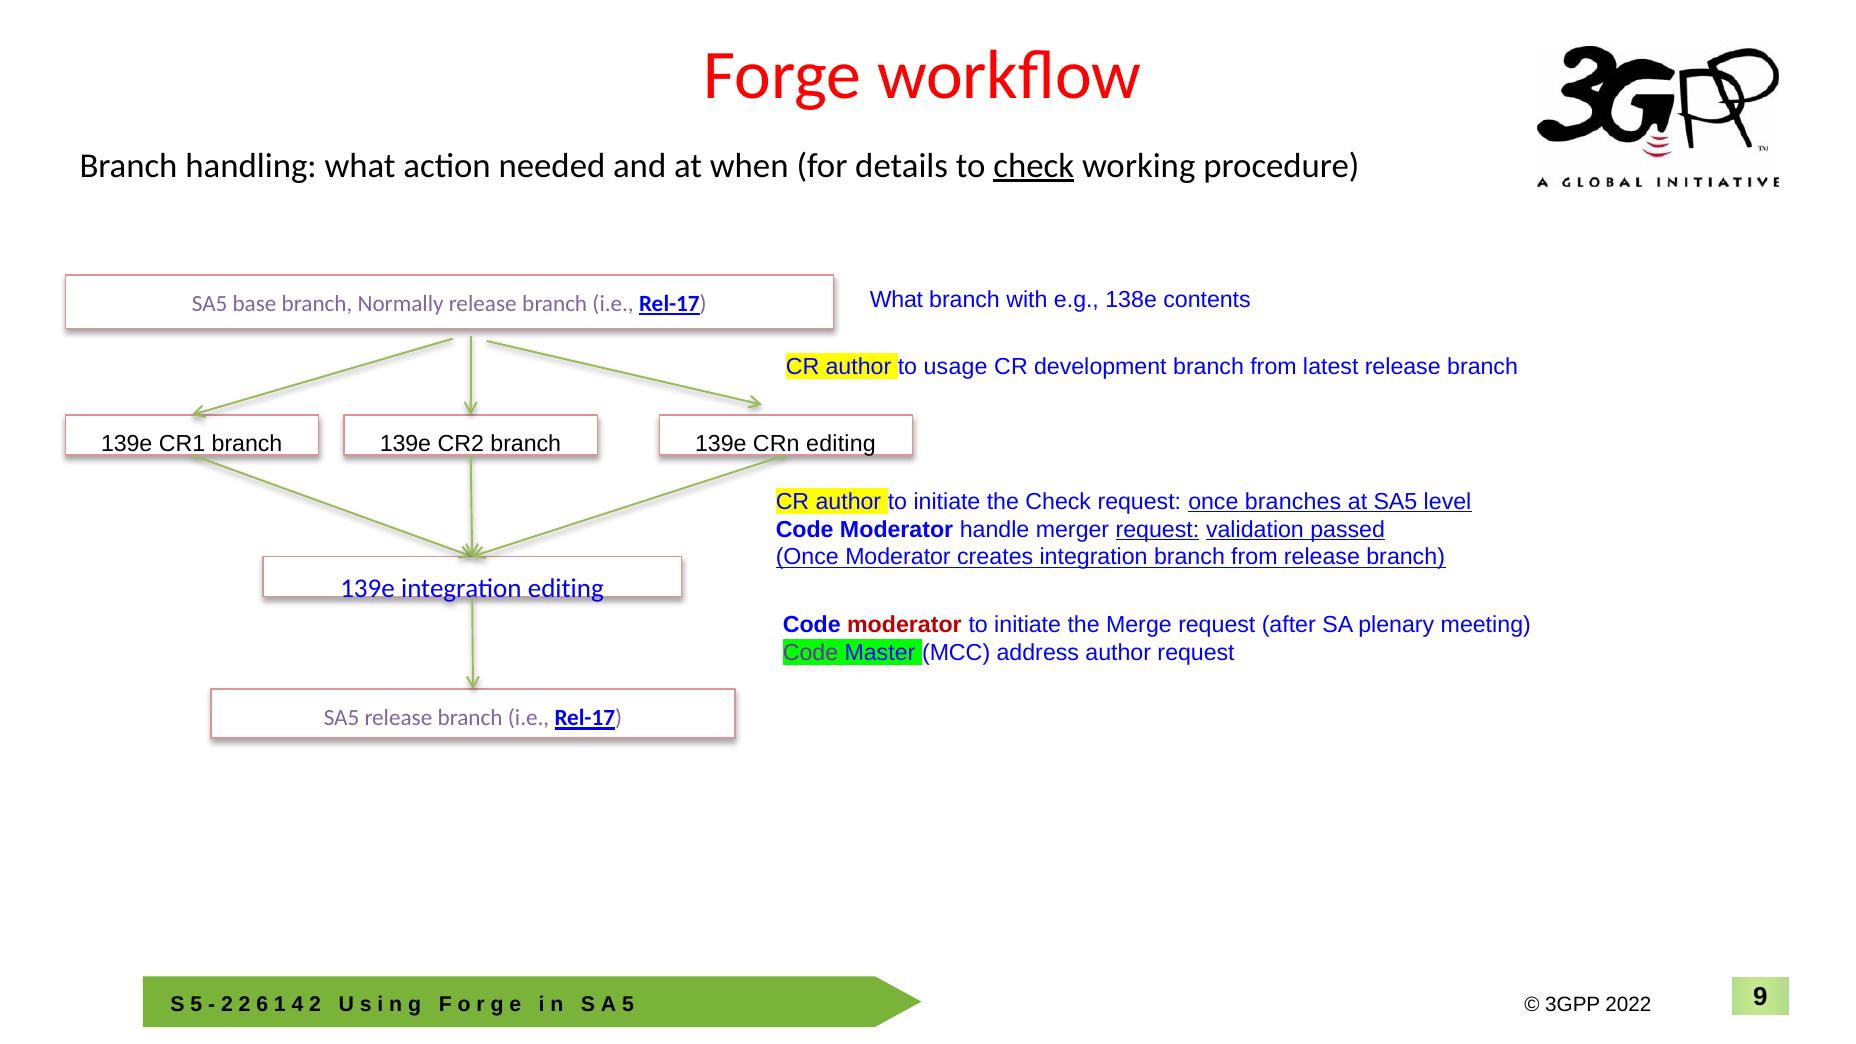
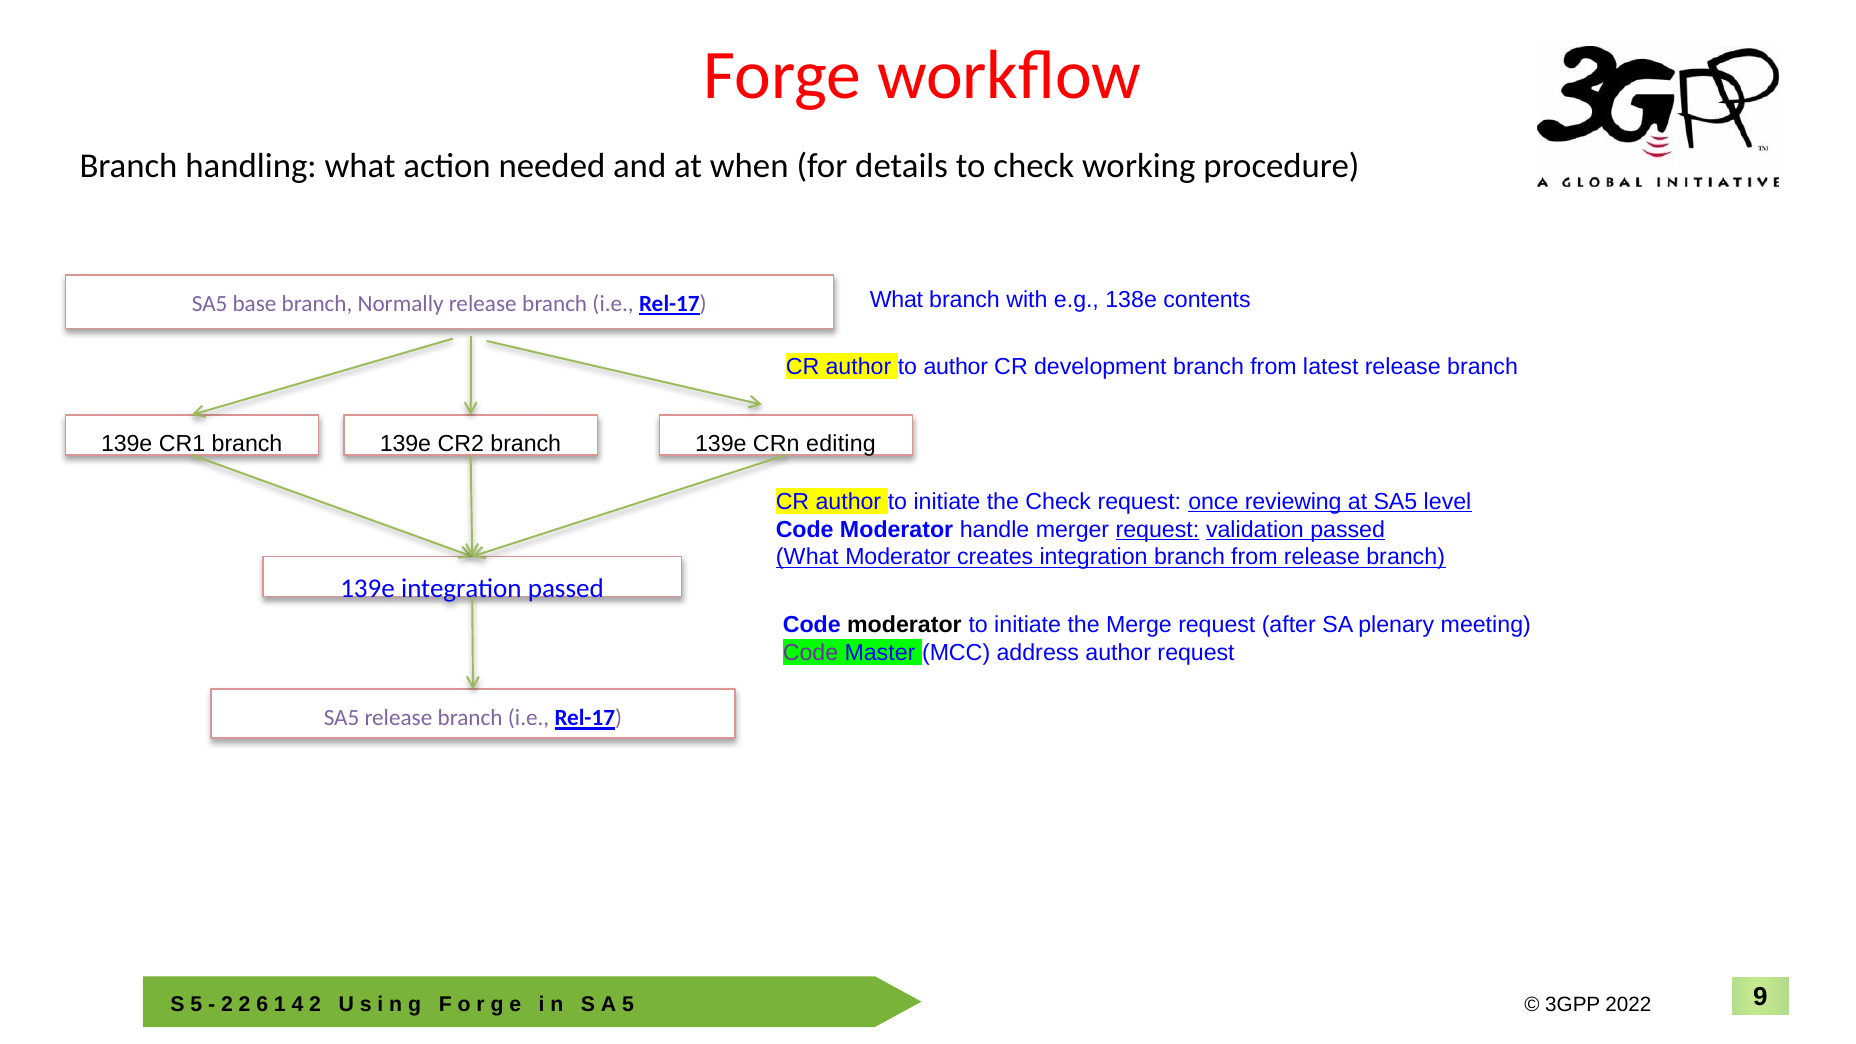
check underline: present -> none (1034, 166)
to usage: usage -> author (956, 366)
branches: branches -> reviewing (1293, 502)
Once: Once -> What (807, 557)
integration editing: editing -> passed (566, 588)
moderator colour: red -> black (904, 625)
